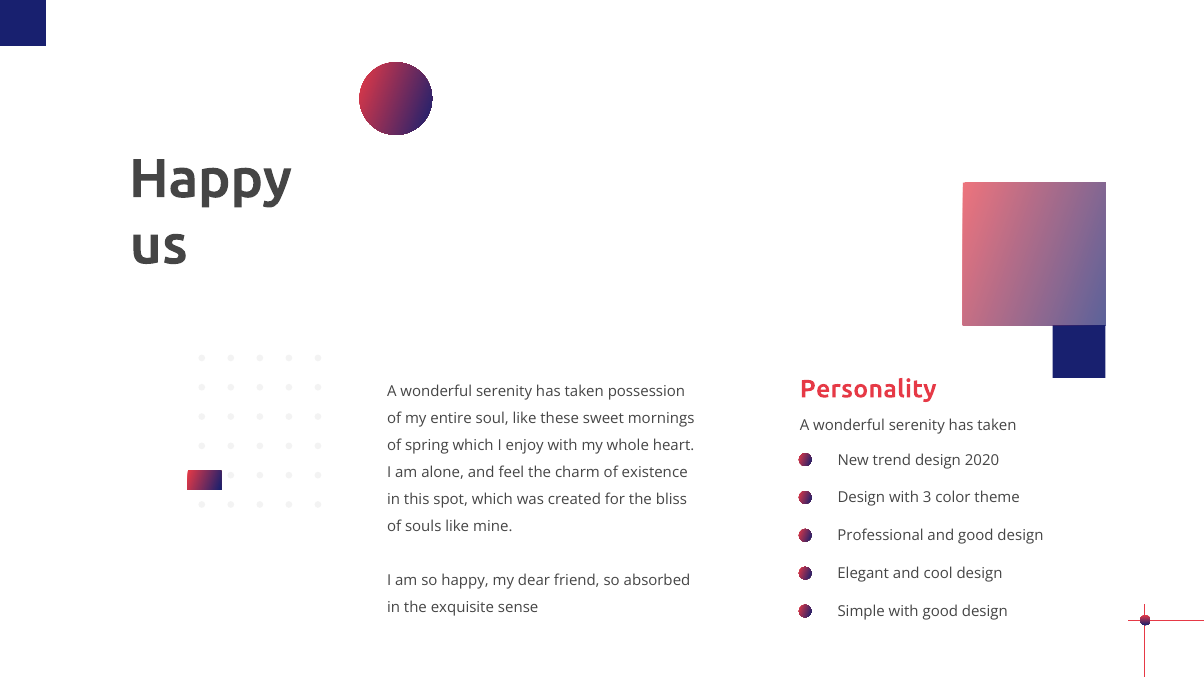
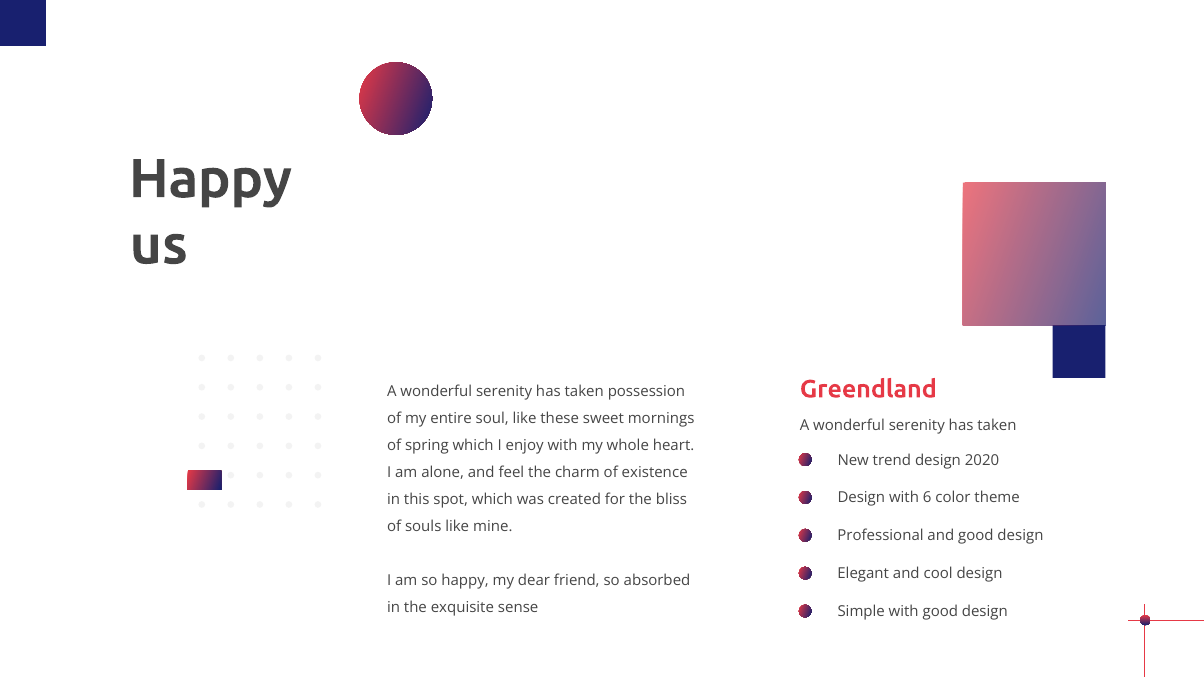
Personality: Personality -> Greendland (868, 389)
3: 3 -> 6 (927, 498)
